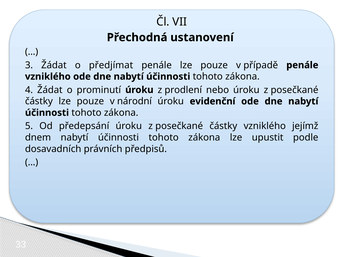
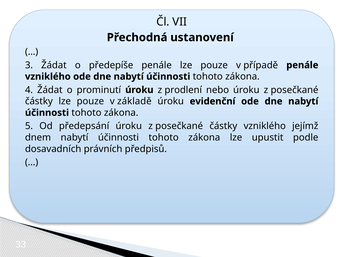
předjímat: předjímat -> předepíše (111, 65)
národní: národní -> základě (134, 101)
